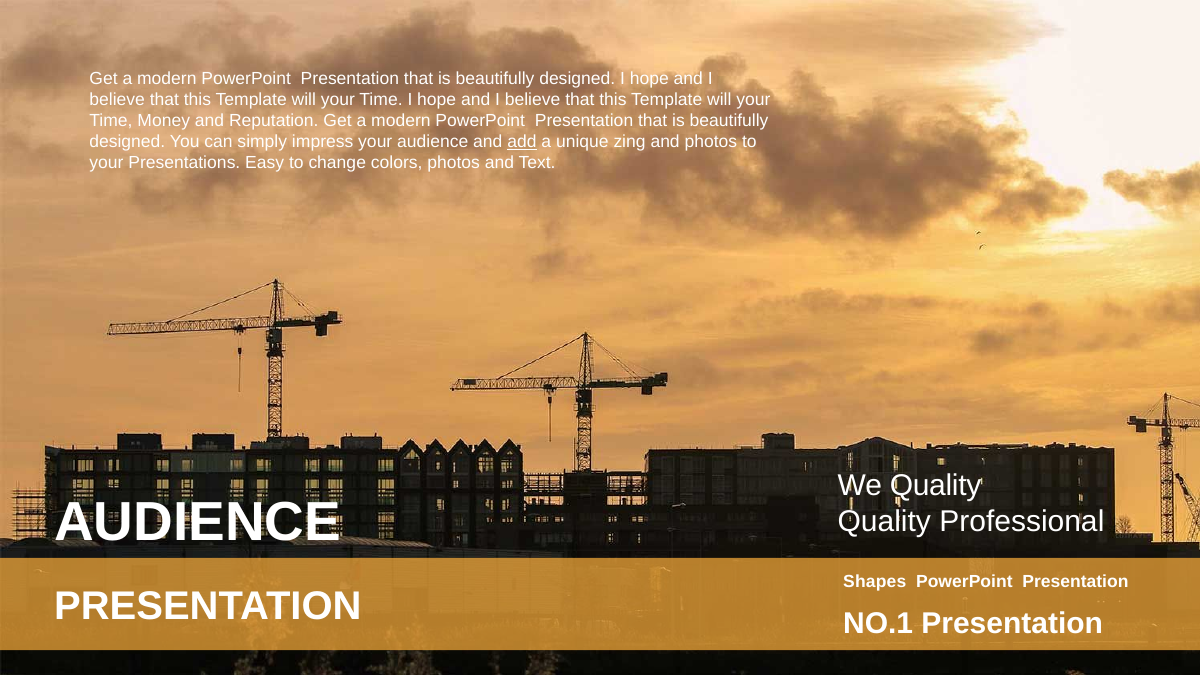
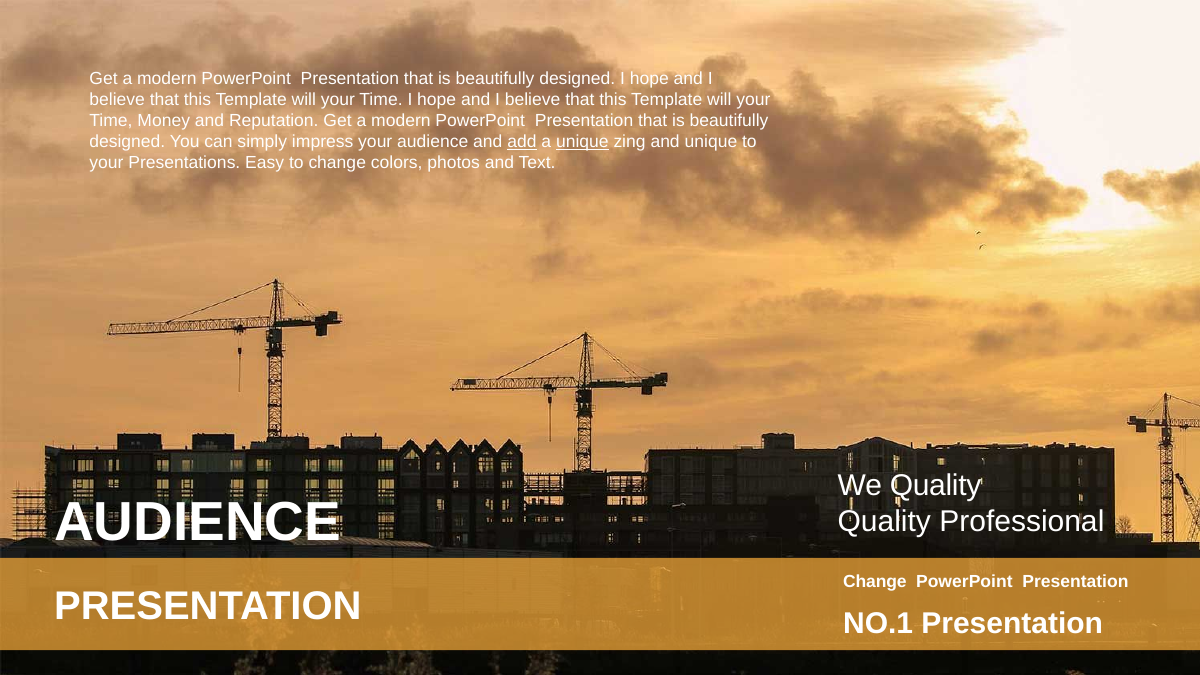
unique underline: none -> present (582, 142)
and photos: photos -> unique (711, 142)
Shapes: Shapes -> Change (875, 582)
